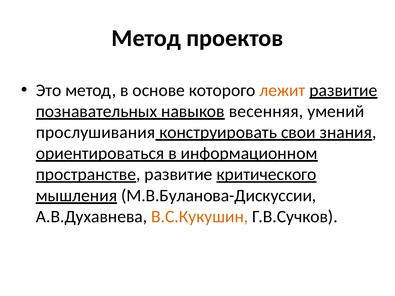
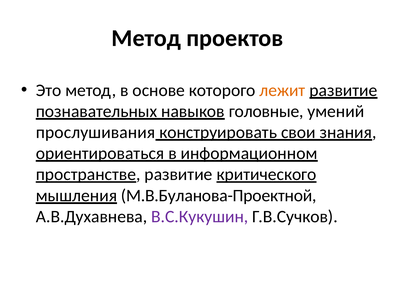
весенняя: весенняя -> головные (266, 111)
М.В.Буланова-Дискуссии: М.В.Буланова-Дискуссии -> М.В.Буланова-Проектной (219, 196)
В.С.Кукушин colour: orange -> purple (200, 217)
